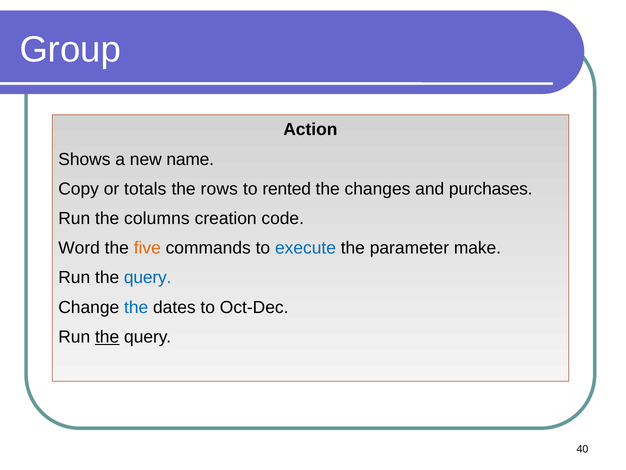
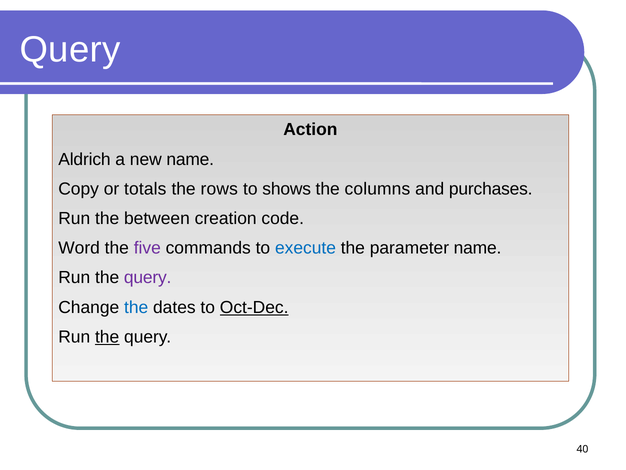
Group: Group -> Query (70, 49)
Shows: Shows -> Aldrich (84, 159)
rented: rented -> shows (287, 189)
changes: changes -> columns (377, 189)
columns: columns -> between (157, 218)
five colour: orange -> purple (147, 248)
parameter make: make -> name (478, 248)
query colour: blue -> purple (148, 277)
Oct-Dec underline: none -> present (254, 307)
